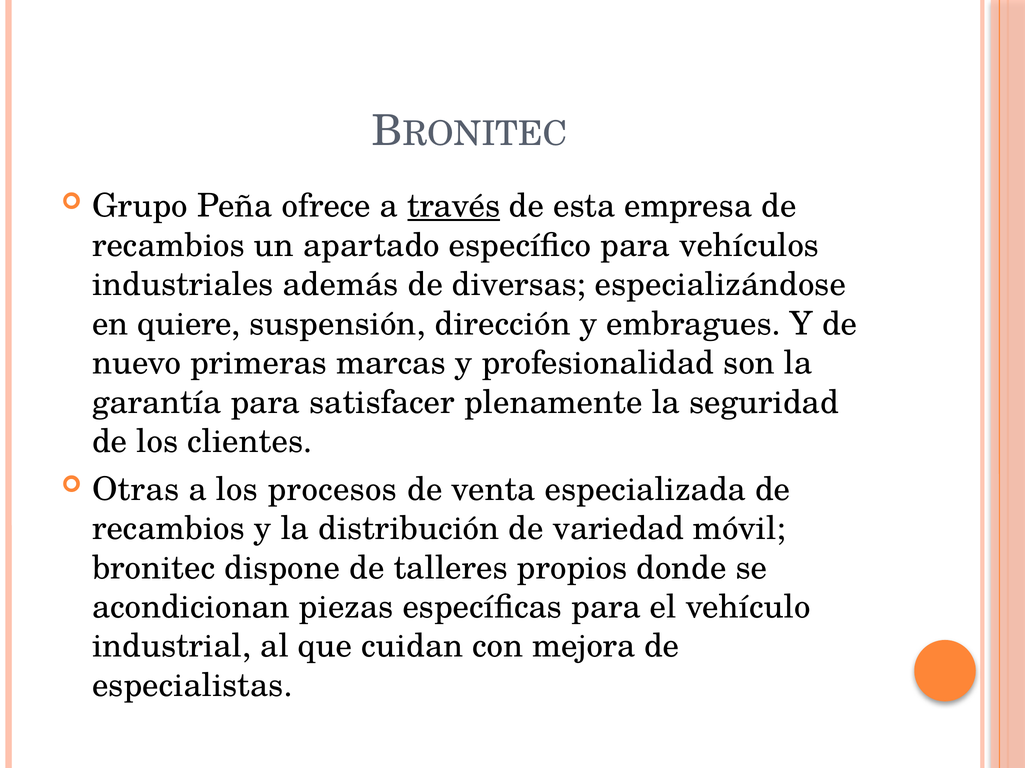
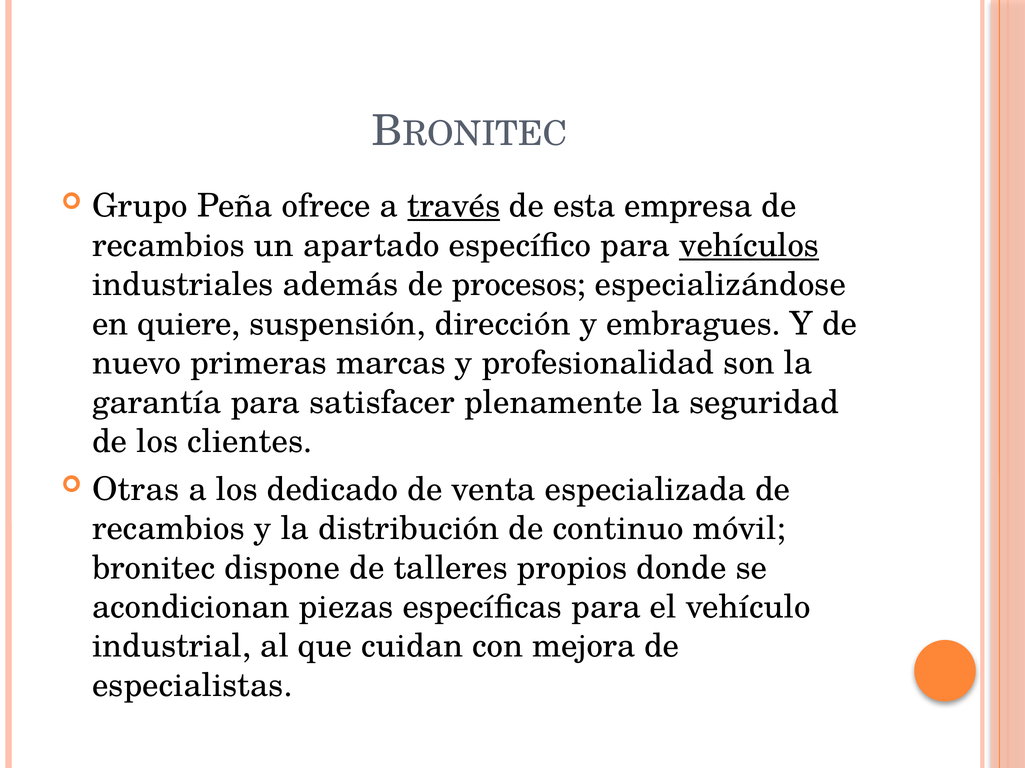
vehículos underline: none -> present (749, 246)
diversas: diversas -> procesos (519, 285)
procesos: procesos -> dedicado (333, 490)
variedad: variedad -> continuo (618, 529)
